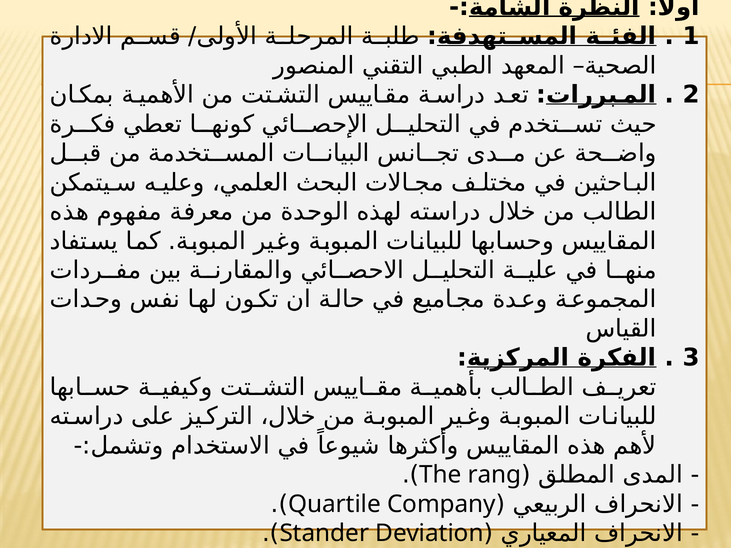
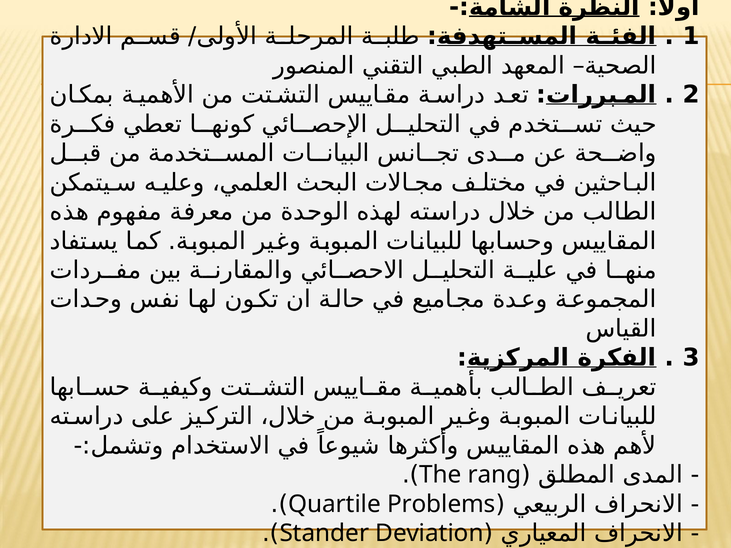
Company: Company -> Problems (441, 504)
